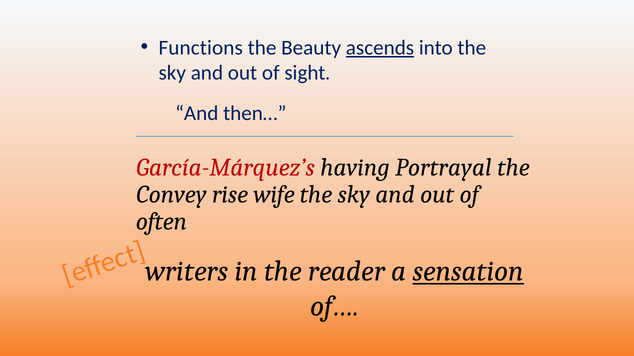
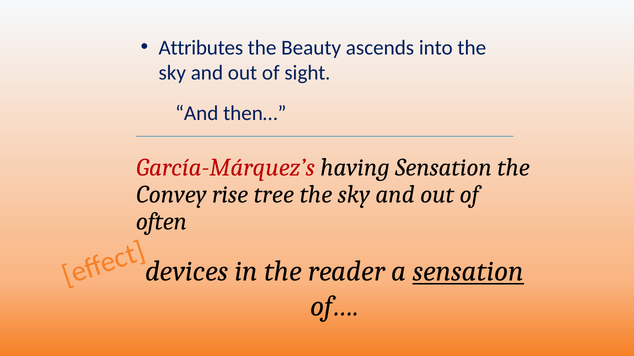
Functions: Functions -> Attributes (201, 48)
ascends underline: present -> none (380, 48)
having Portrayal: Portrayal -> Sensation (443, 168)
wife: wife -> tree (274, 195)
writers: writers -> devices (187, 272)
